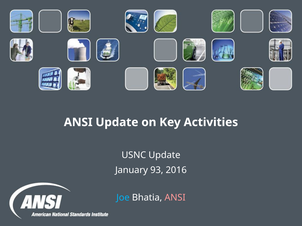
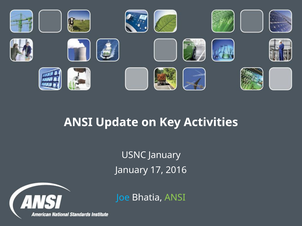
USNC Update: Update -> January (164, 155)
93: 93 -> 17 (157, 170)
ANSI colour: pink -> light green (175, 198)
